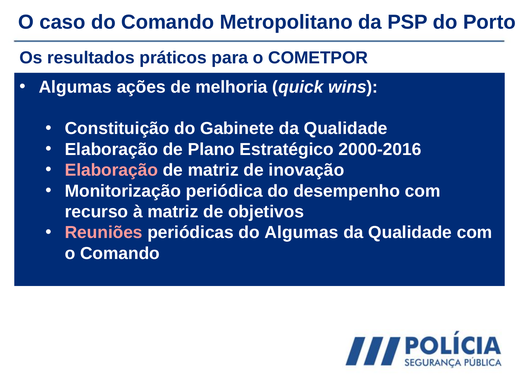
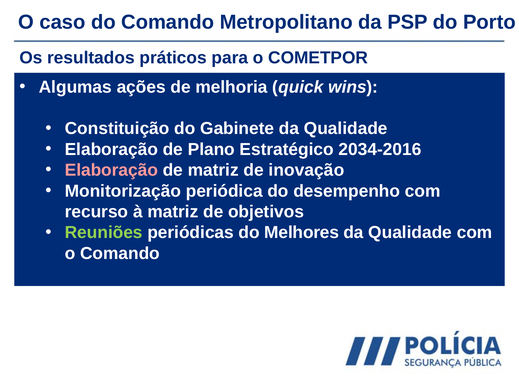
2000-2016: 2000-2016 -> 2034-2016 (380, 149)
Reuniões colour: pink -> light green (104, 232)
do Algumas: Algumas -> Melhores (302, 232)
